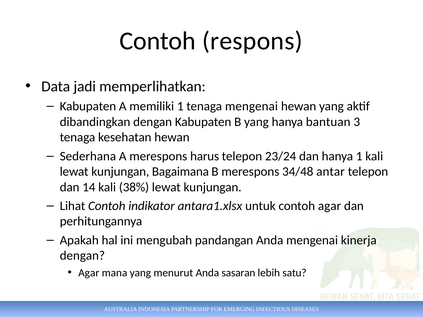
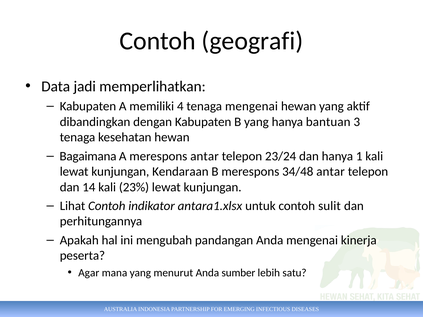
respons: respons -> geografi (252, 41)
memiliki 1: 1 -> 4 (180, 106)
Sederhana: Sederhana -> Bagaimana (88, 156)
merespons harus: harus -> antar (204, 156)
Bagaimana: Bagaimana -> Kendaraan (180, 172)
38%: 38% -> 23% (134, 187)
contoh agar: agar -> sulit (330, 206)
dengan: dengan -> peserta (82, 256)
sasaran: sasaran -> sumber (238, 273)
